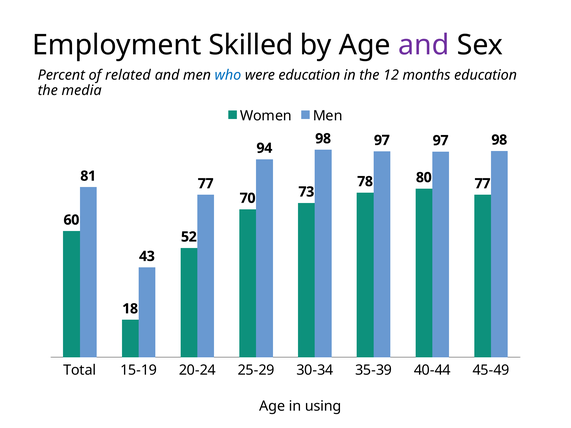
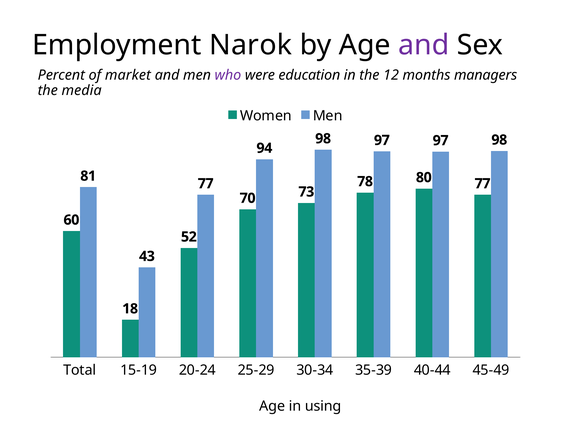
Skilled: Skilled -> Narok (251, 45)
related: related -> market (128, 75)
who colour: blue -> purple (228, 75)
months education: education -> managers (486, 75)
